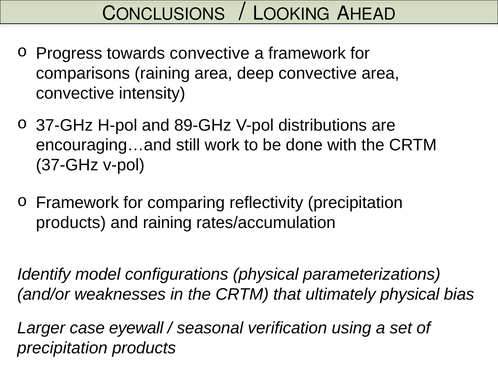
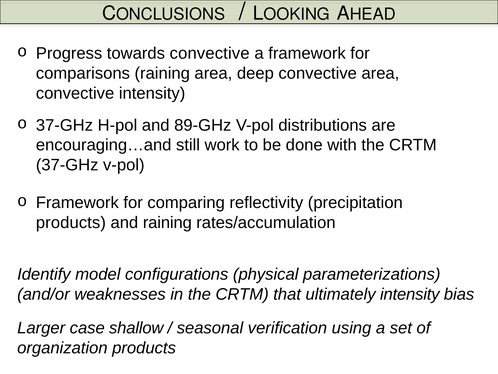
ultimately physical: physical -> intensity (410, 294)
eyewall: eyewall -> shallow (136, 328)
precipitation: precipitation -> organization (62, 348)
